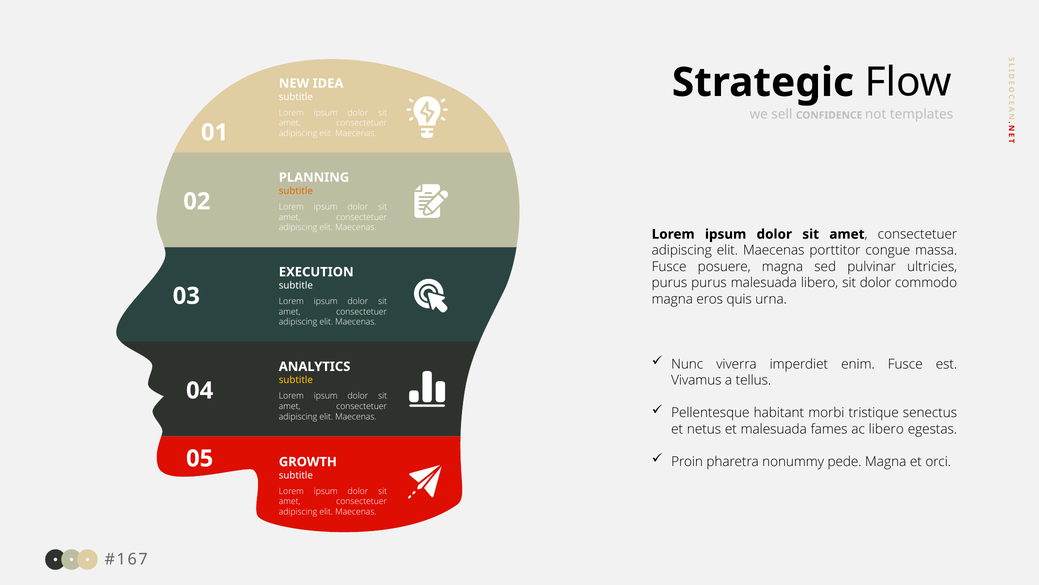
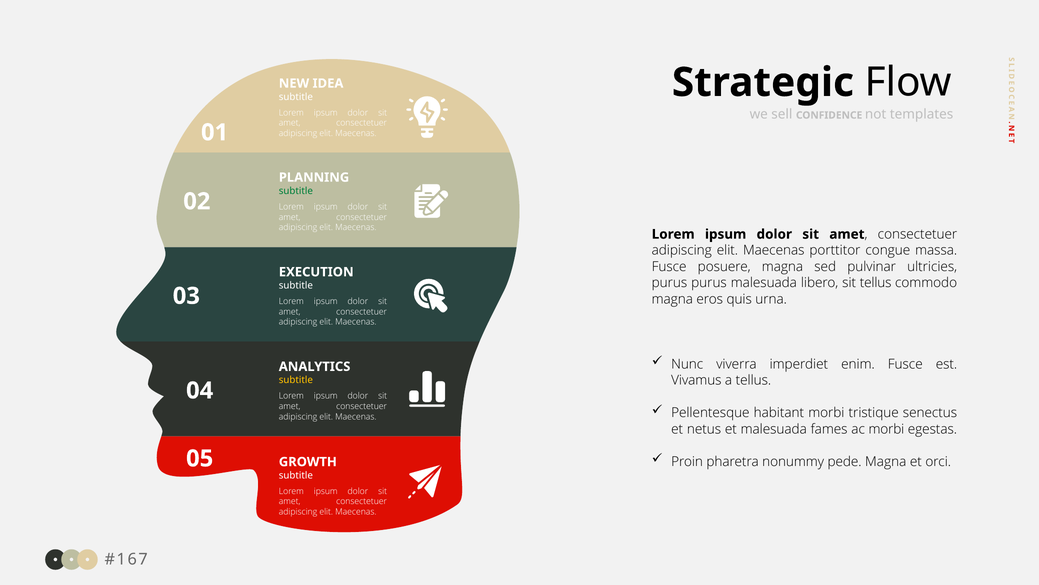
subtitle colour: orange -> green (296, 191)
sit dolor: dolor -> tellus (876, 283)
ac libero: libero -> morbi (886, 429)
